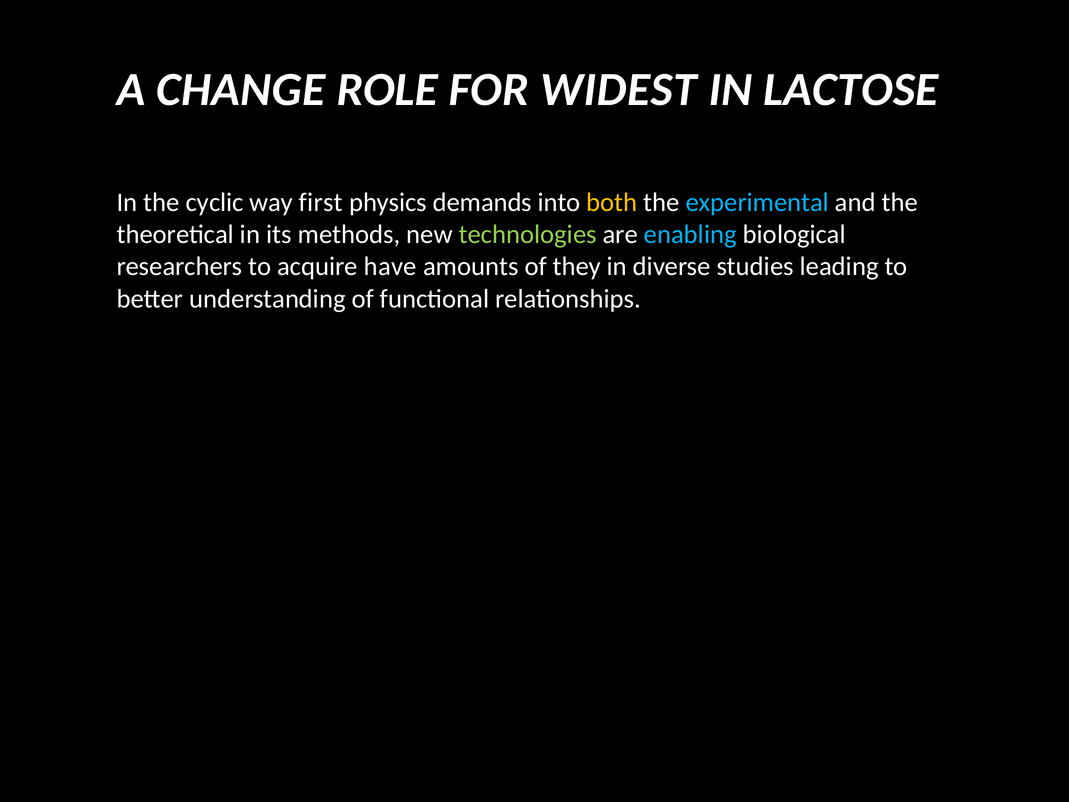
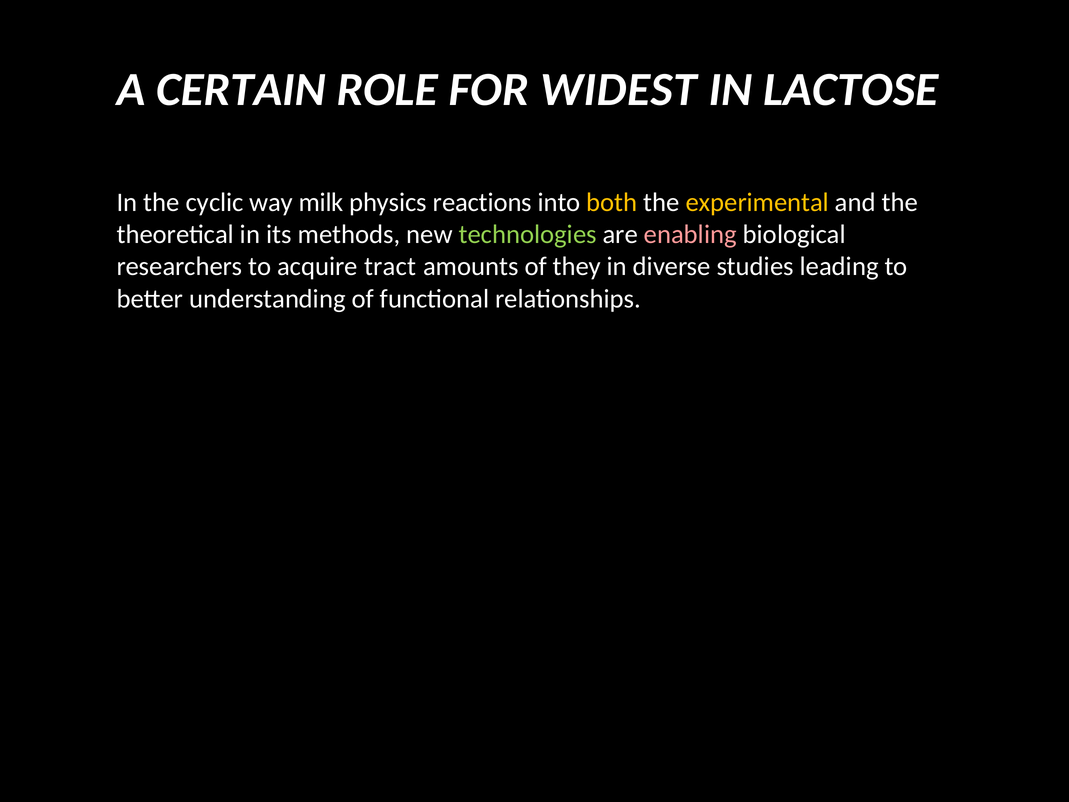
CHANGE: CHANGE -> CERTAIN (241, 90)
first: first -> milk (321, 202)
demands: demands -> reactions (482, 202)
experimental colour: light blue -> yellow (757, 202)
enabling colour: light blue -> pink (690, 234)
have: have -> tract (390, 267)
